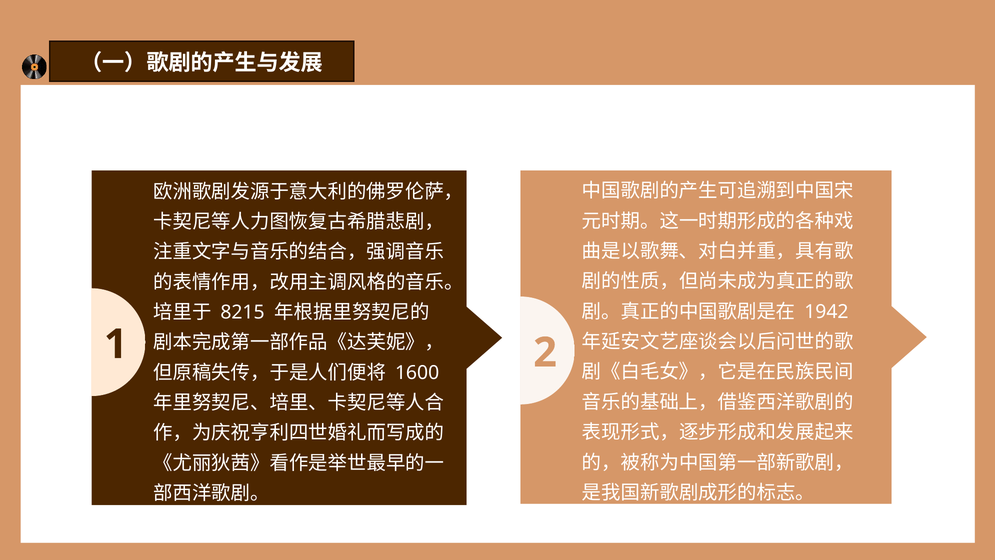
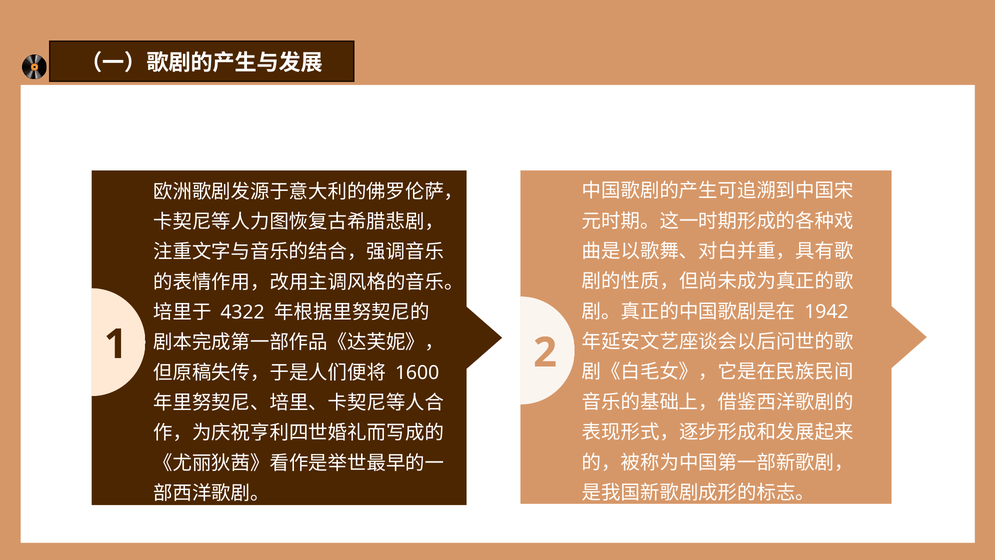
8215: 8215 -> 4322 (243, 312)
